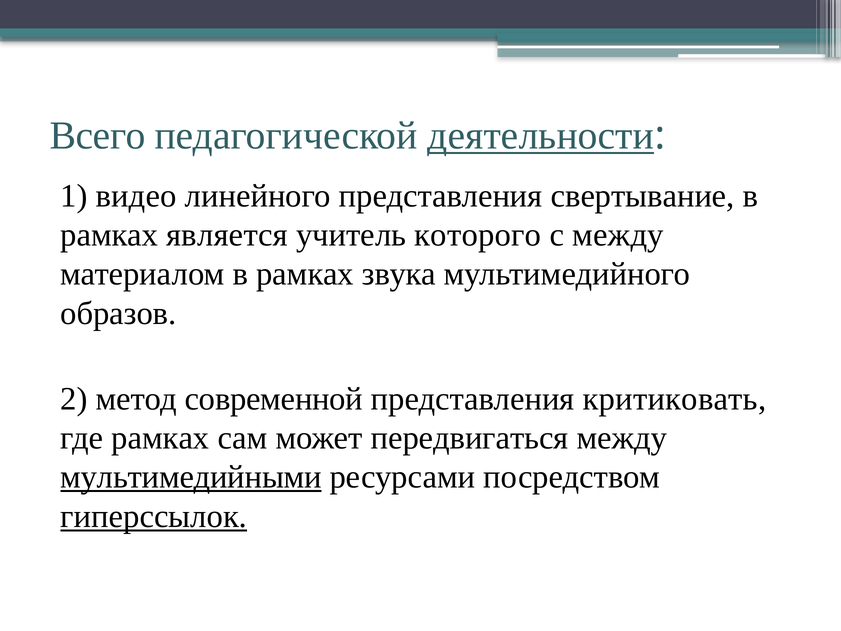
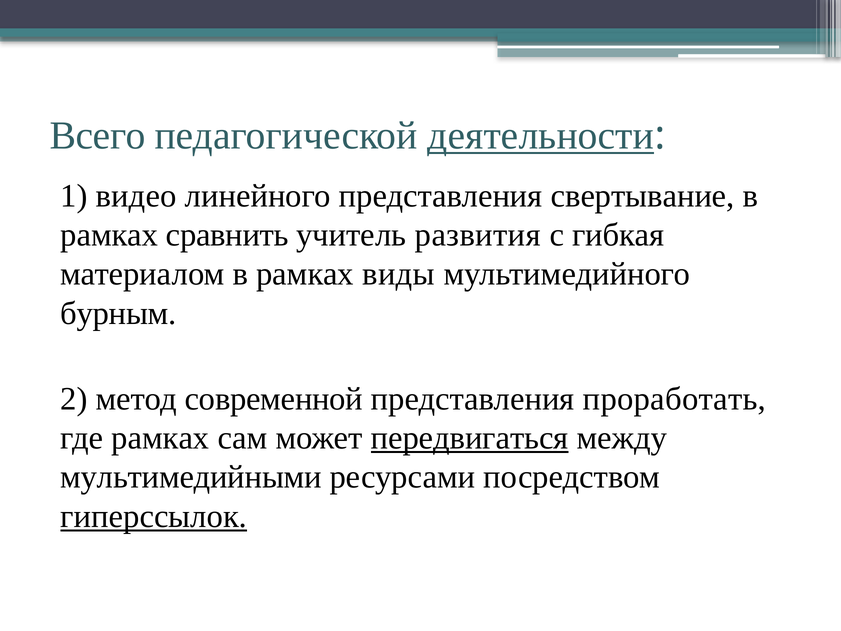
является: является -> сравнить (227, 235)
которого: которого -> развития (478, 235)
с между: между -> гибкая (618, 235)
звука: звука -> виды (399, 274)
образов: образов -> бурным (118, 313)
критиковать: критиковать -> проработать (674, 399)
передвигаться underline: none -> present (470, 438)
мультимедийными underline: present -> none (191, 477)
